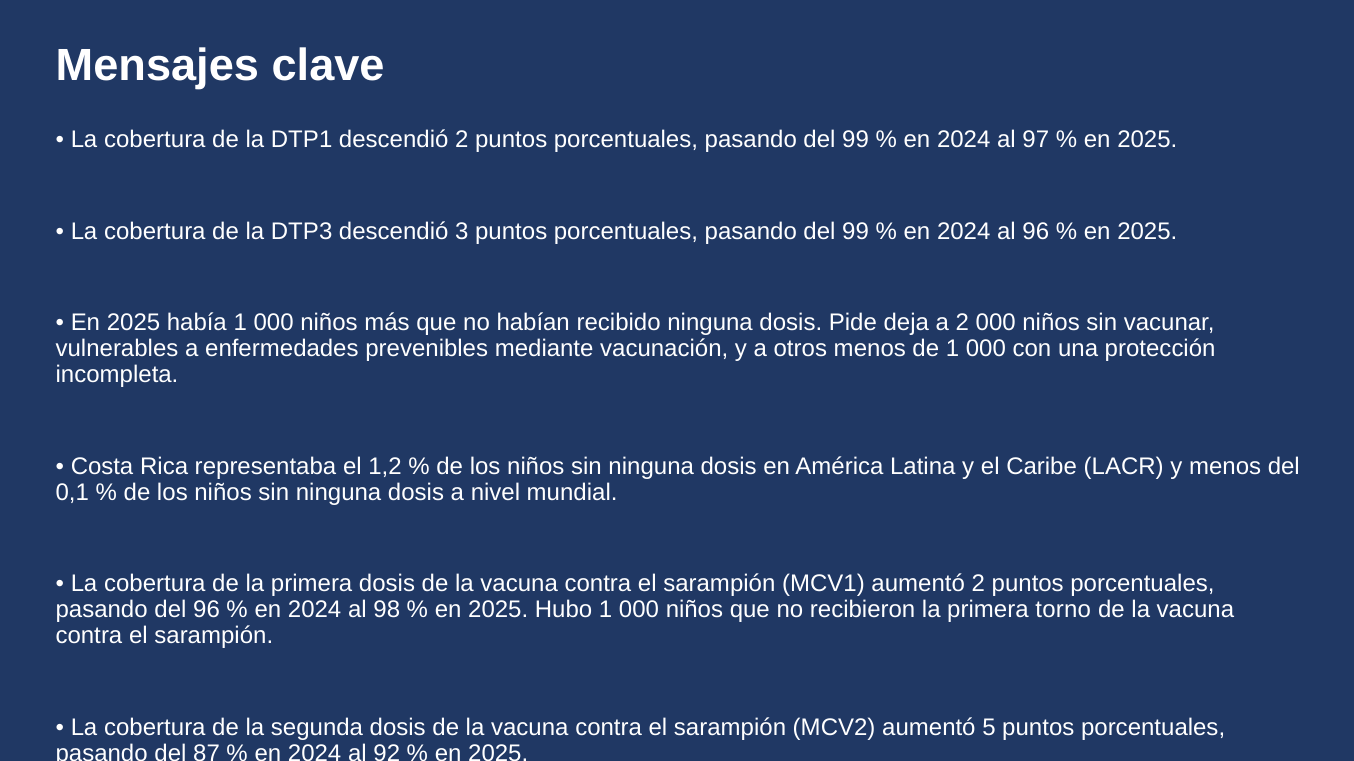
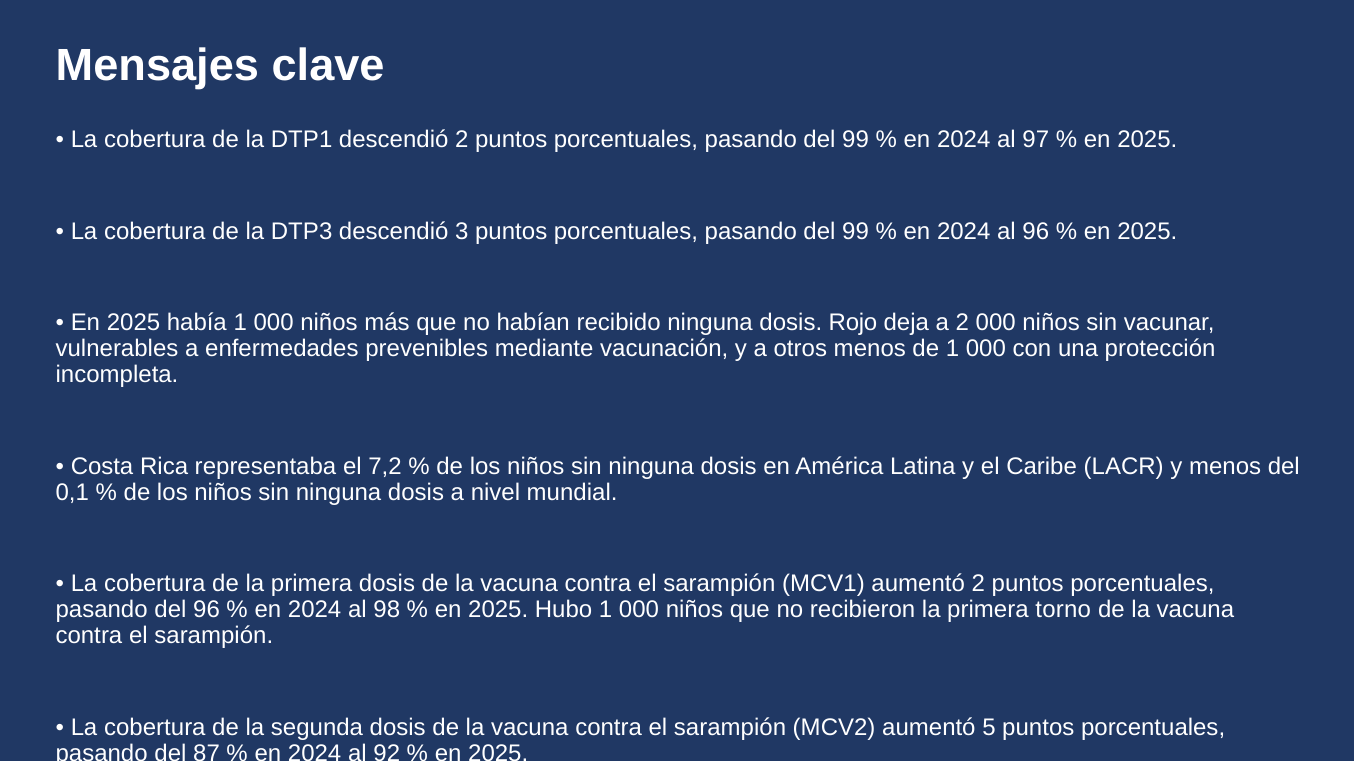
Pide: Pide -> Rojo (853, 323)
1,2: 1,2 -> 7,2 (385, 467)
